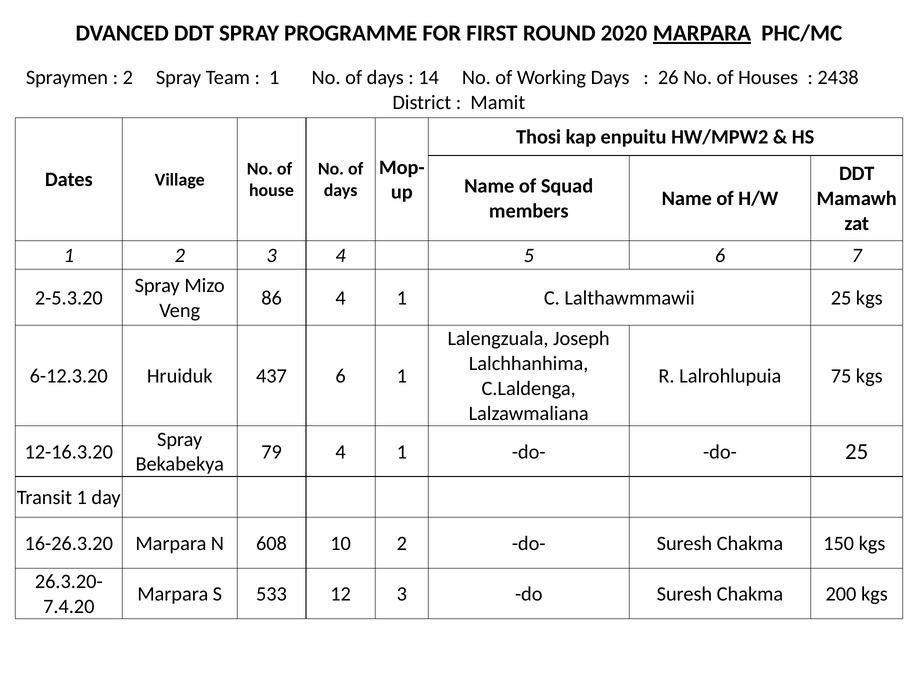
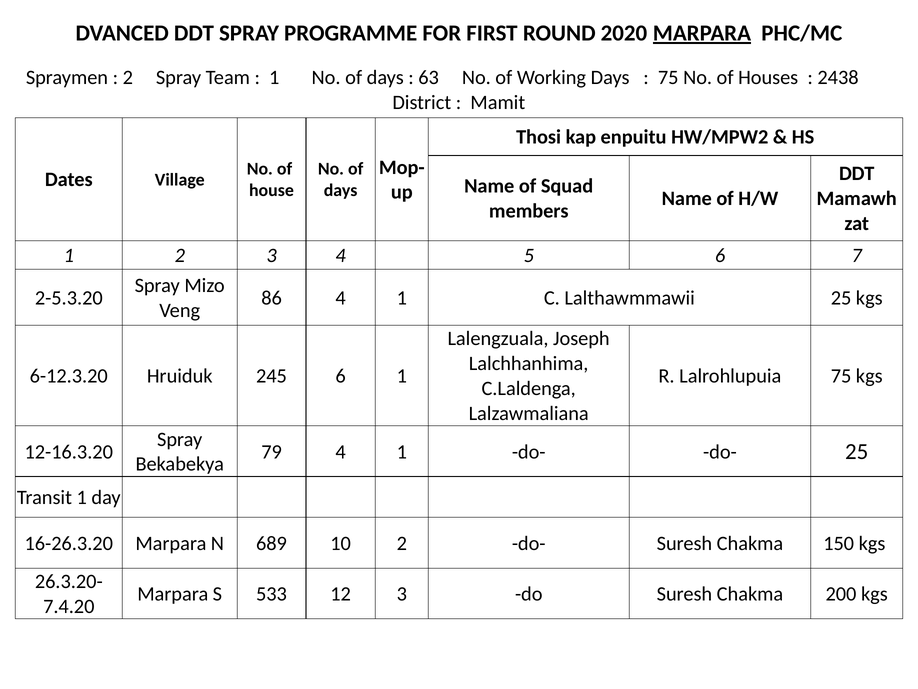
14: 14 -> 63 (429, 77)
26: 26 -> 75 (668, 77)
437: 437 -> 245 (272, 376)
608: 608 -> 689 (272, 543)
